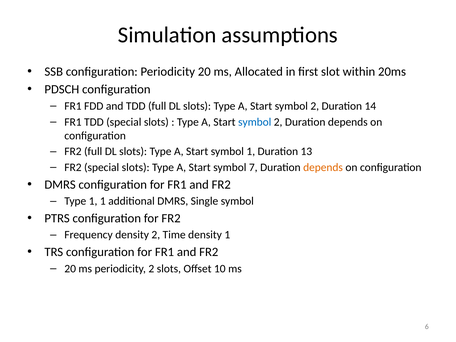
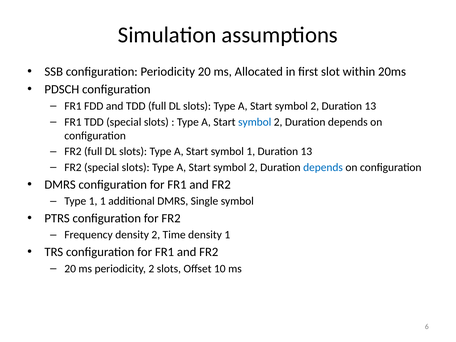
2 Duration 14: 14 -> 13 (370, 106)
7: 7 -> 2 (253, 168)
depends colour: orange -> blue (323, 168)
